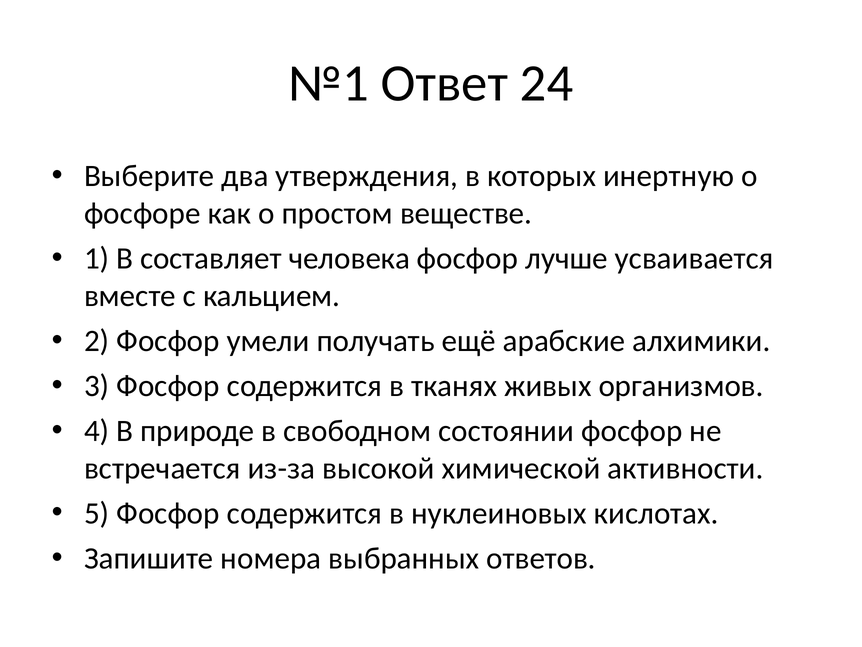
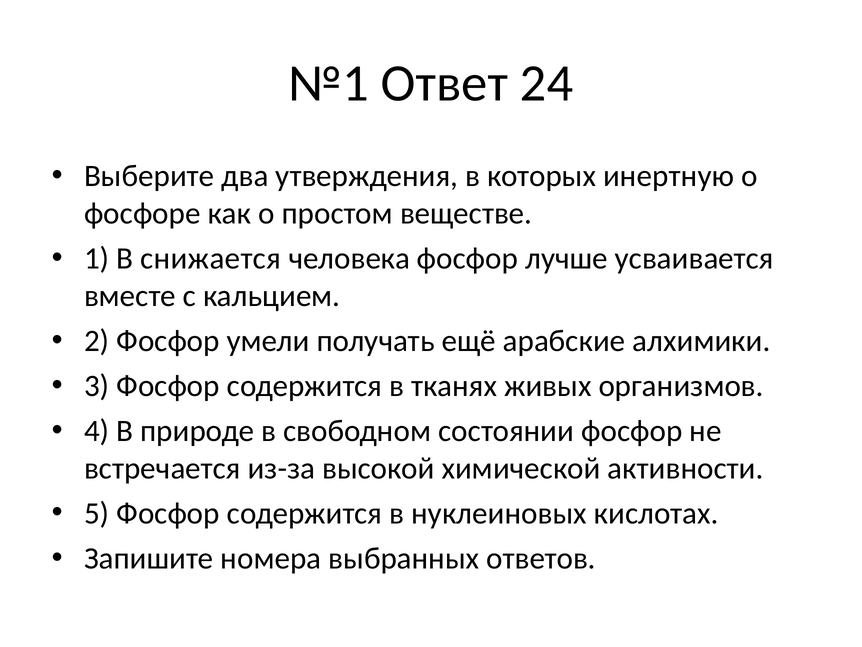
составляет: составляет -> снижается (211, 258)
